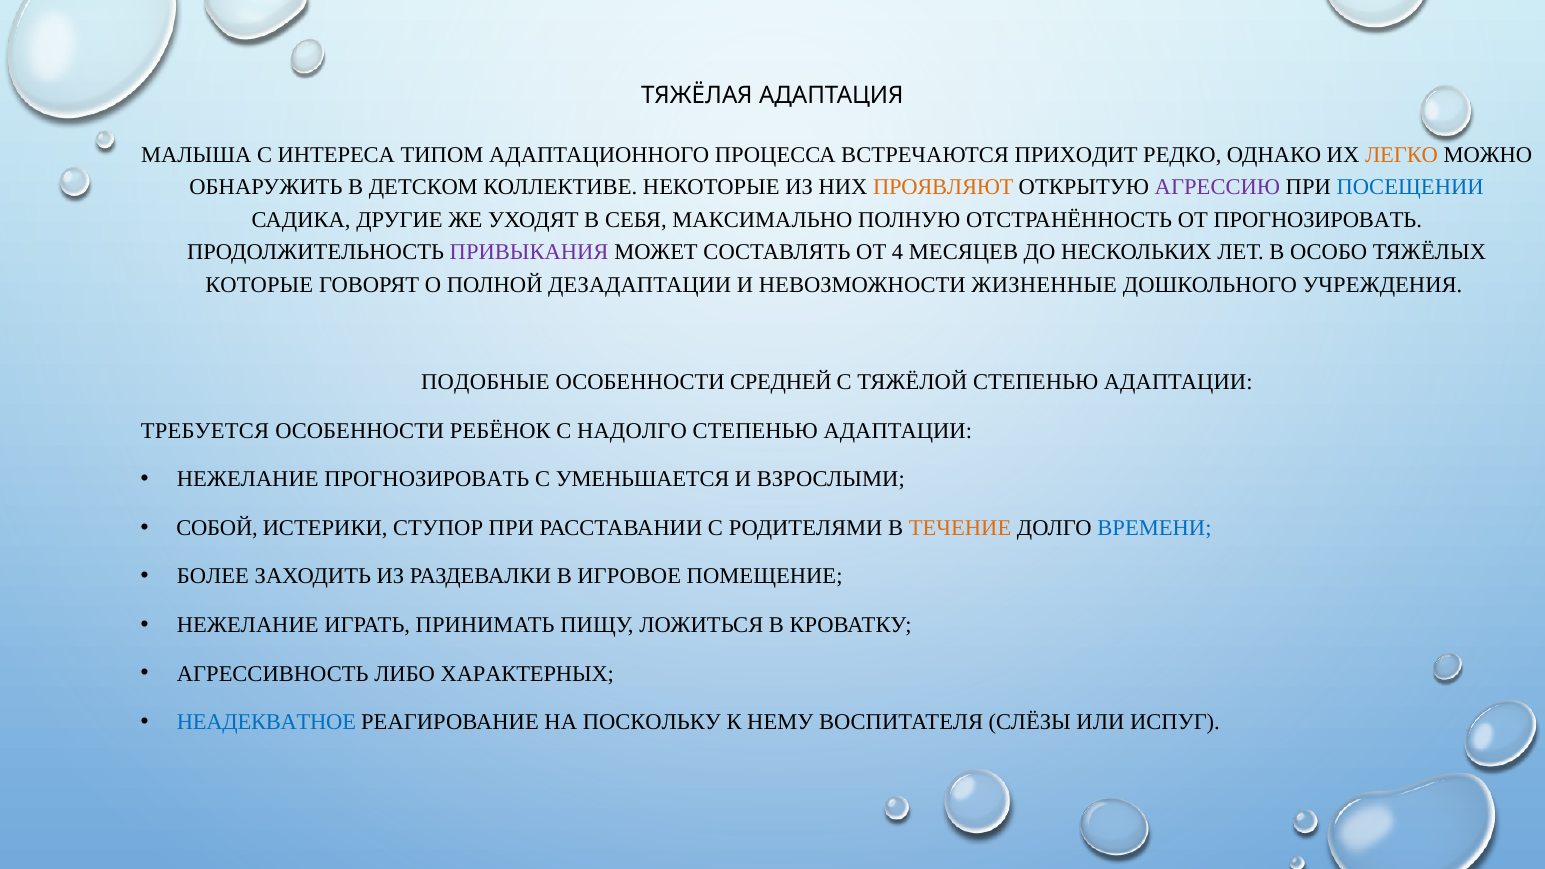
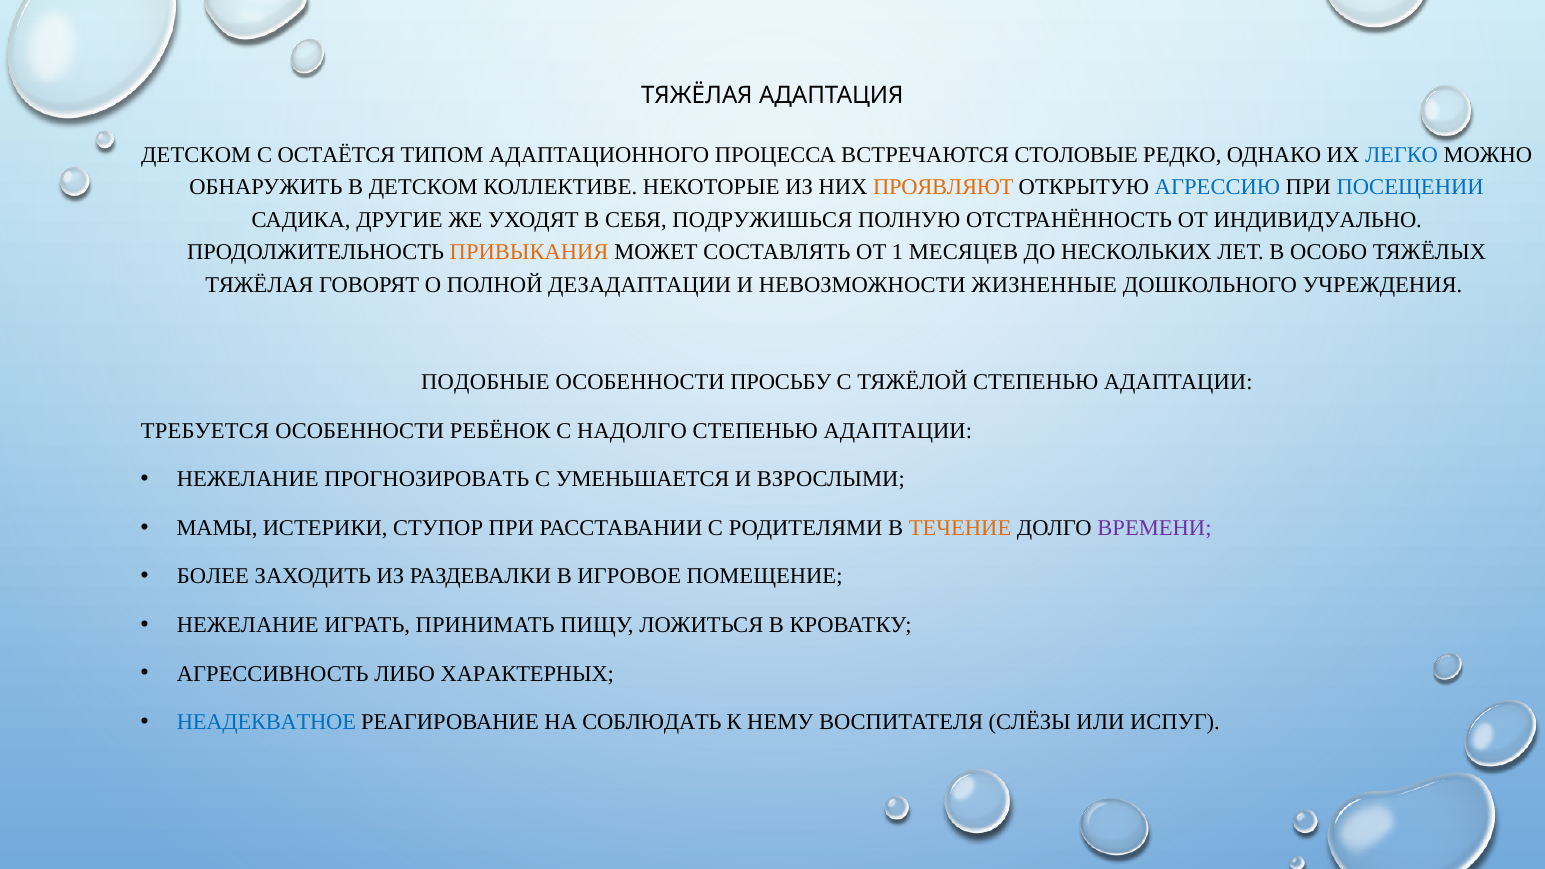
МАЛЫША: МАЛЫША -> ДЕТСКОМ (196, 155)
ИНТЕРЕСА: ИНТЕРЕСА -> ОСТАЁТСЯ (336, 155)
ПРИХОДИТ: ПРИХОДИТ -> СТОЛОВЫЕ (1076, 155)
ЛЕГКО colour: orange -> blue (1402, 155)
АГРЕССИЮ colour: purple -> blue (1217, 187)
МАКСИМАЛЬНО: МАКСИМАЛЬНО -> ПОДРУЖИШЬСЯ (762, 220)
ОТ ПРОГНОЗИРОВАТЬ: ПРОГНОЗИРОВАТЬ -> ИНДИВИДУАЛЬНО (1318, 220)
ПРИВЫКАНИЯ colour: purple -> orange (529, 252)
4: 4 -> 1 (897, 252)
КОТОРЫЕ: КОТОРЫЕ -> ТЯЖЁЛАЯ (259, 285)
СРЕДНЕЙ: СРЕДНЕЙ -> ПРОСЬБУ (781, 382)
СОБОЙ: СОБОЙ -> МАМЫ (217, 528)
ВРЕМЕНИ colour: blue -> purple (1154, 528)
ПОСКОЛЬКУ: ПОСКОЛЬКУ -> СОБЛЮДАТЬ (652, 722)
